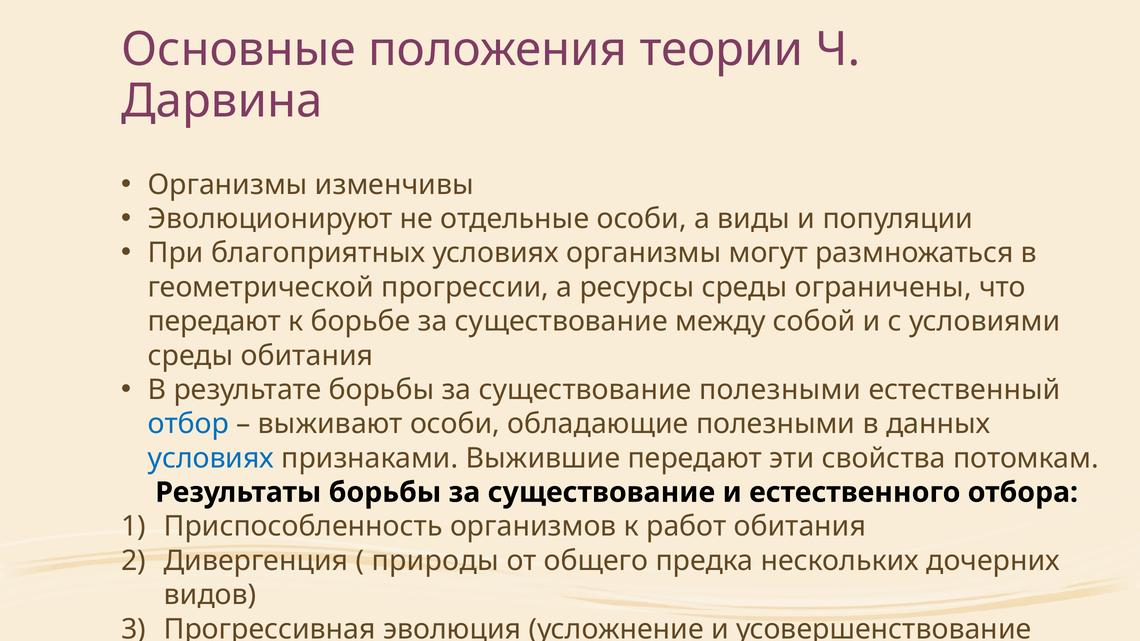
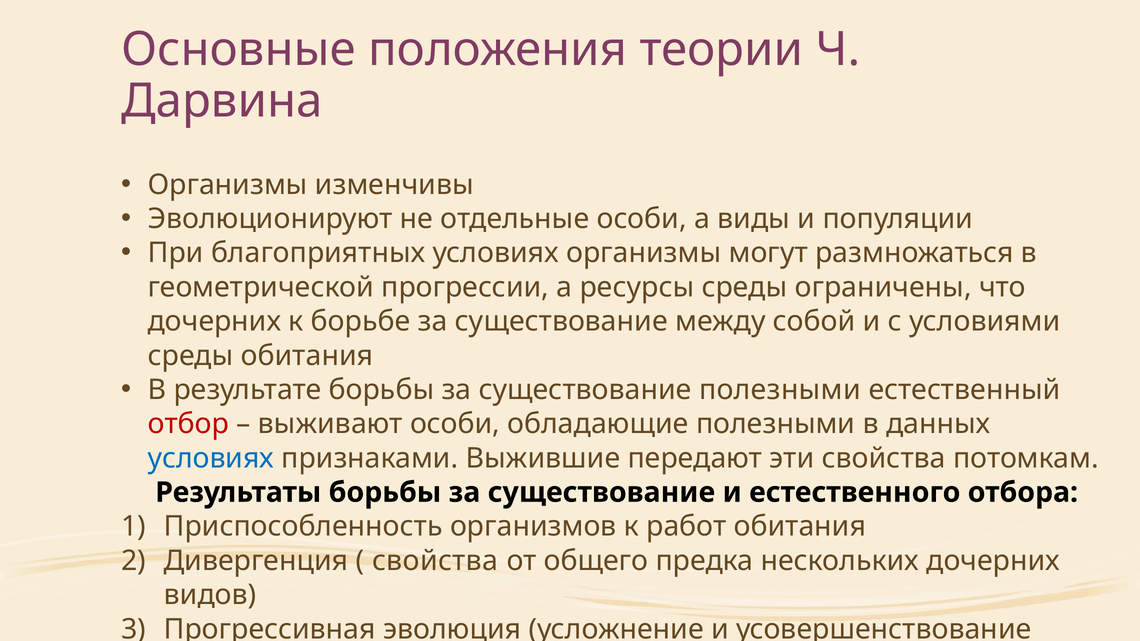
передают: передают -> дочерних (214, 322)
отбор colour: blue -> red (188, 424)
природы: природы -> свойства (435, 561)
